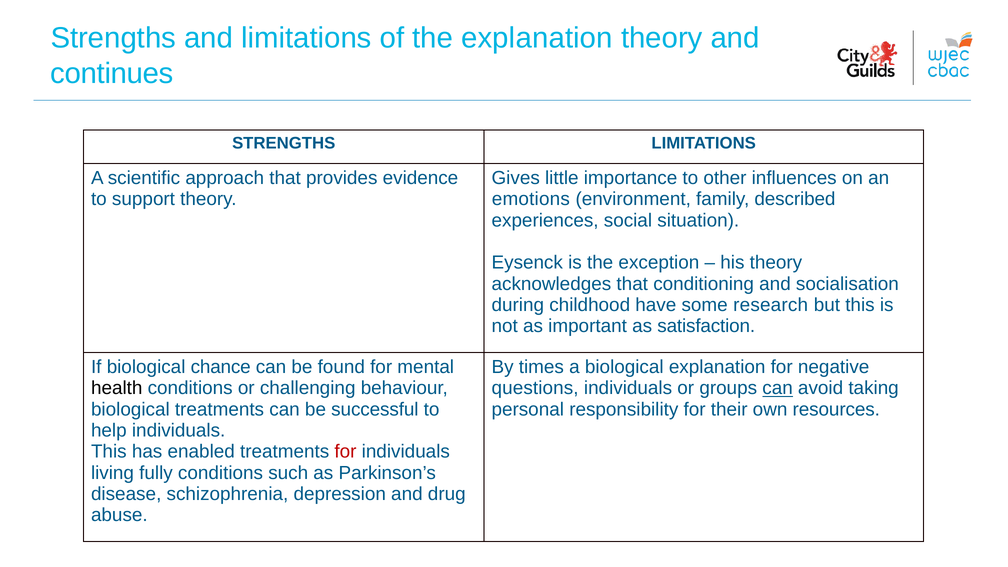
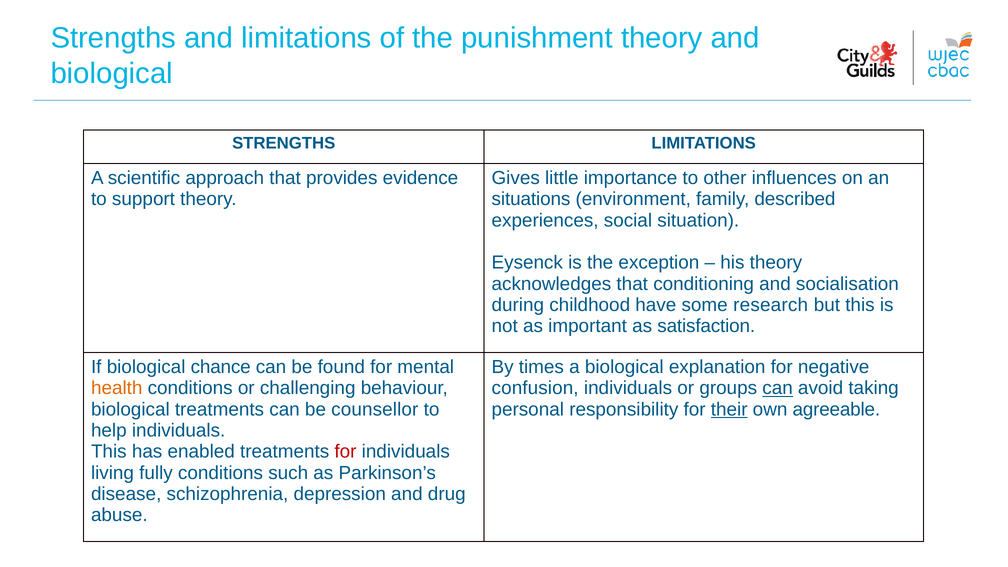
the explanation: explanation -> punishment (537, 38)
continues: continues -> biological (112, 73)
emotions: emotions -> situations (531, 199)
health colour: black -> orange (117, 388)
questions: questions -> confusion (535, 388)
successful: successful -> counsellor (375, 409)
their underline: none -> present (729, 409)
resources: resources -> agreeable (836, 409)
